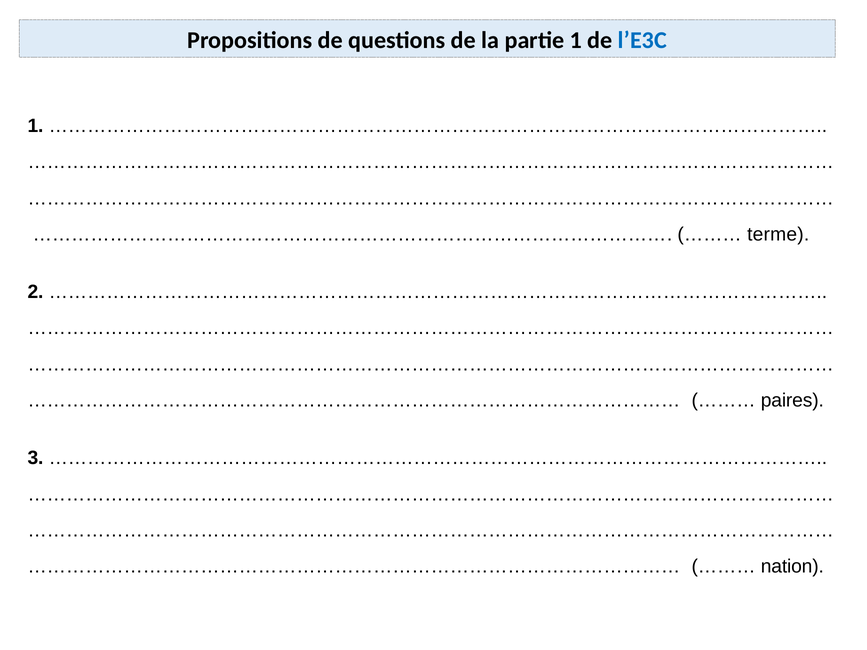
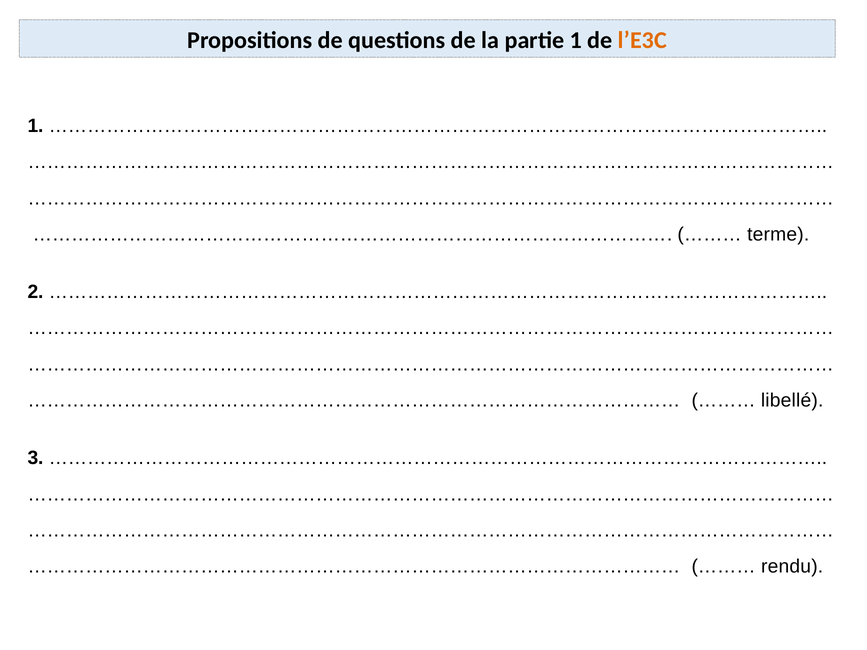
l’E3C colour: blue -> orange (642, 40)
paires: paires -> libellé (792, 400)
nation: nation -> rendu (792, 567)
